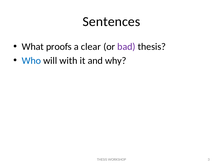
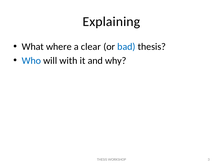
Sentences: Sentences -> Explaining (111, 22)
proofs: proofs -> where (59, 47)
bad colour: purple -> blue (126, 47)
